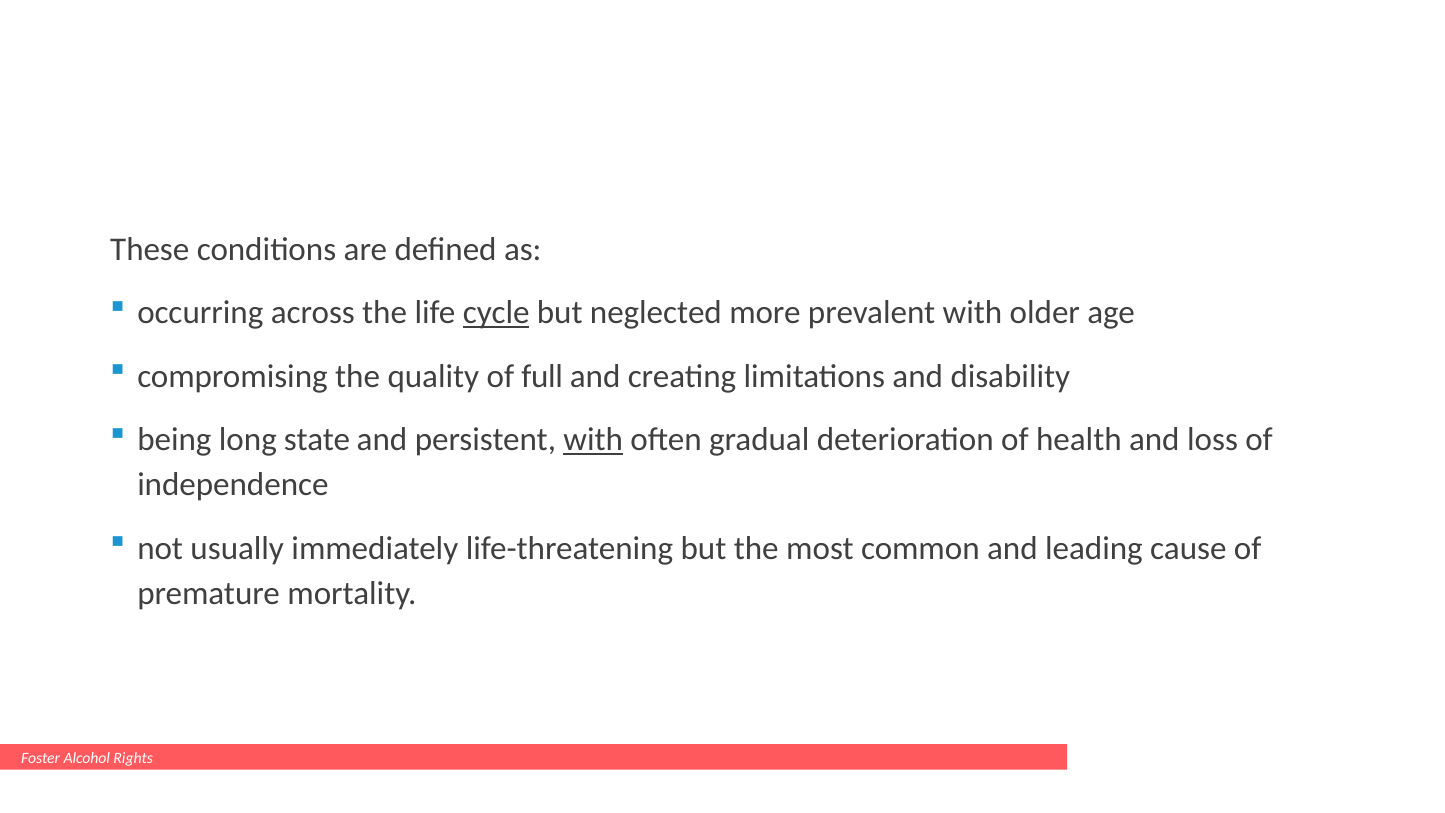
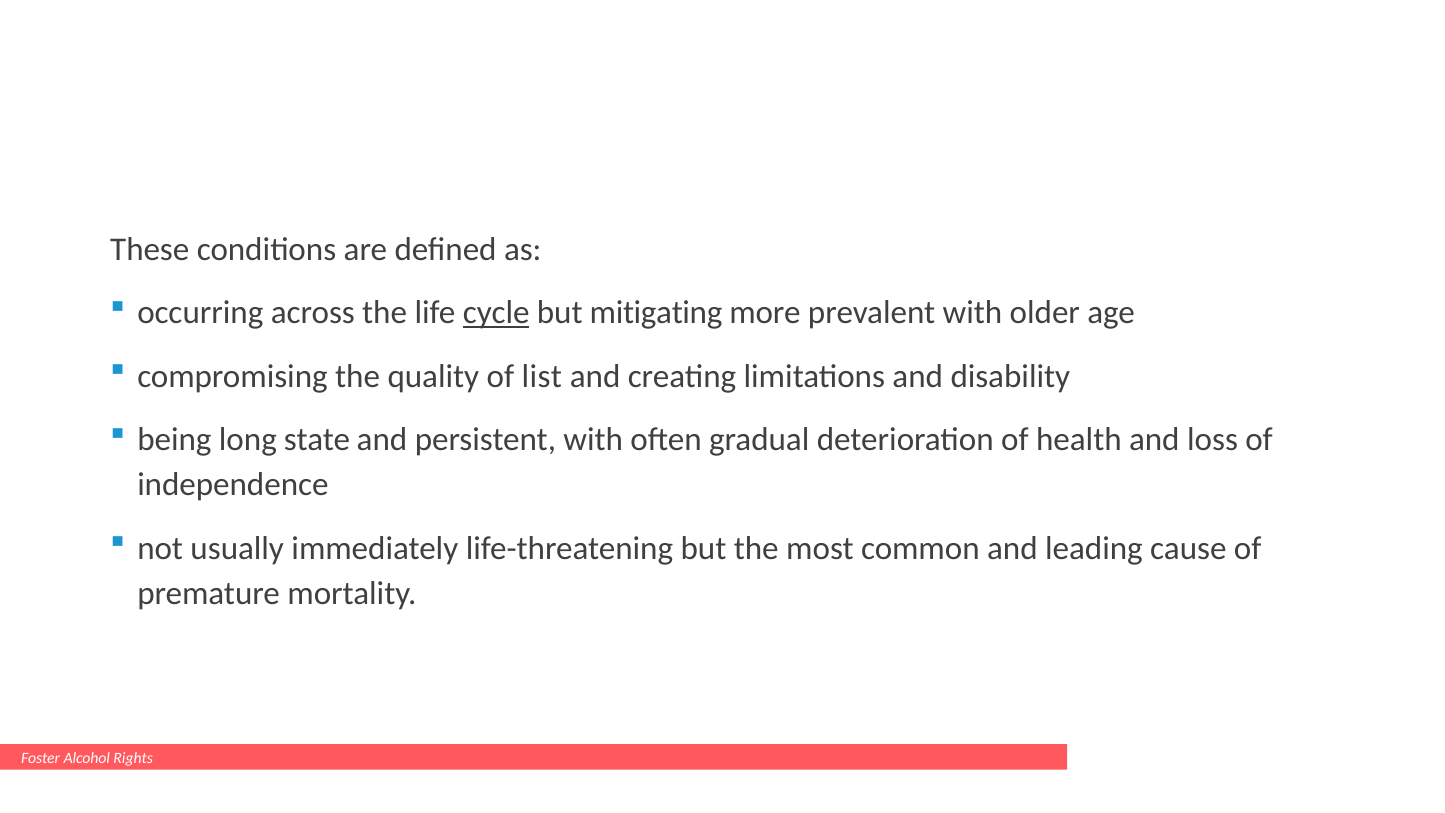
neglected: neglected -> mitigating (656, 313)
full: full -> list (542, 376)
with underline: present -> none (593, 439)
